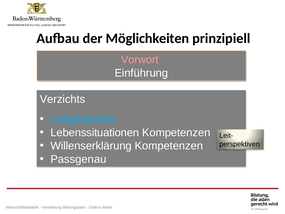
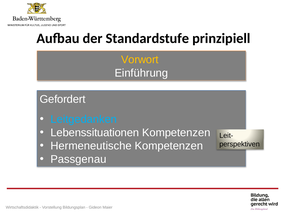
Möglichkeiten: Möglichkeiten -> Standardstufe (147, 38)
Vorwort colour: pink -> yellow (140, 60)
Verzichts: Verzichts -> Gefordert (63, 99)
Willenserklärung: Willenserklärung -> Hermeneutische (91, 146)
